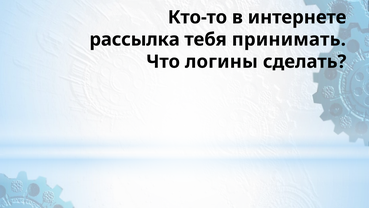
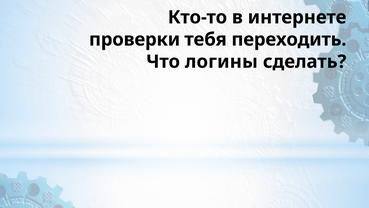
рассылка: рассылка -> проверки (135, 39)
принимать: принимать -> переходить (289, 39)
